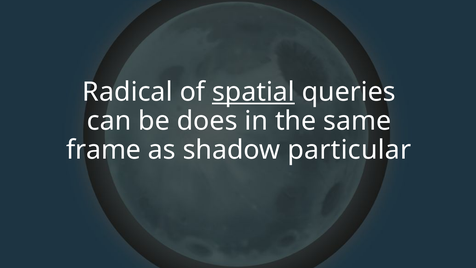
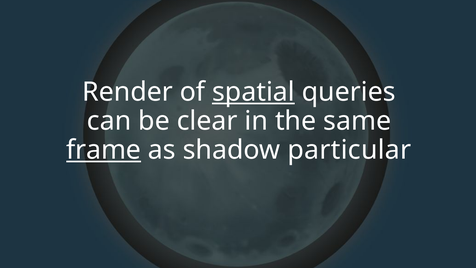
Radical: Radical -> Render (128, 92)
does: does -> clear (207, 121)
frame underline: none -> present (104, 150)
